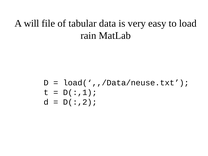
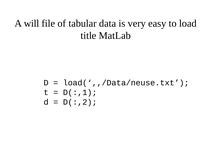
rain: rain -> title (88, 36)
